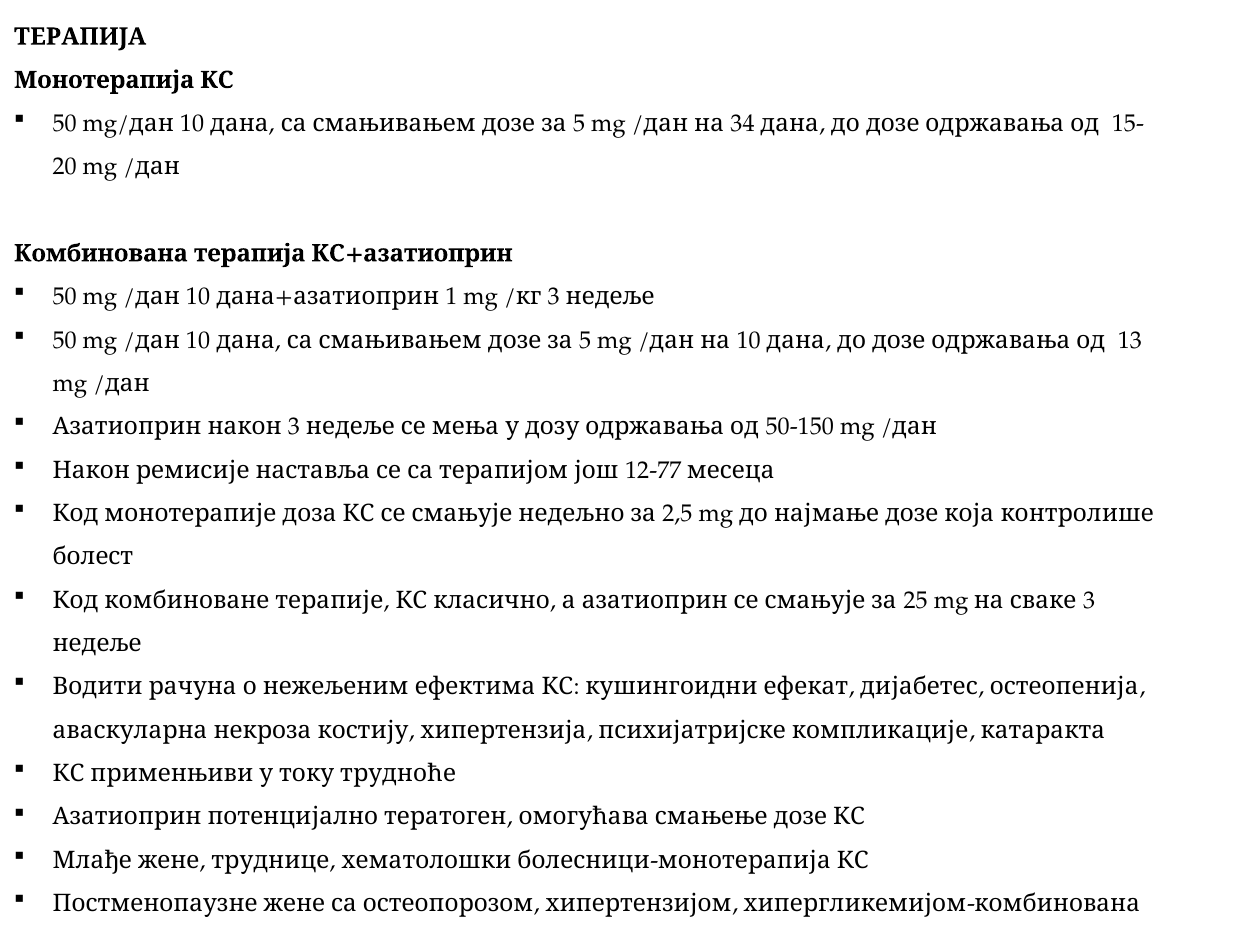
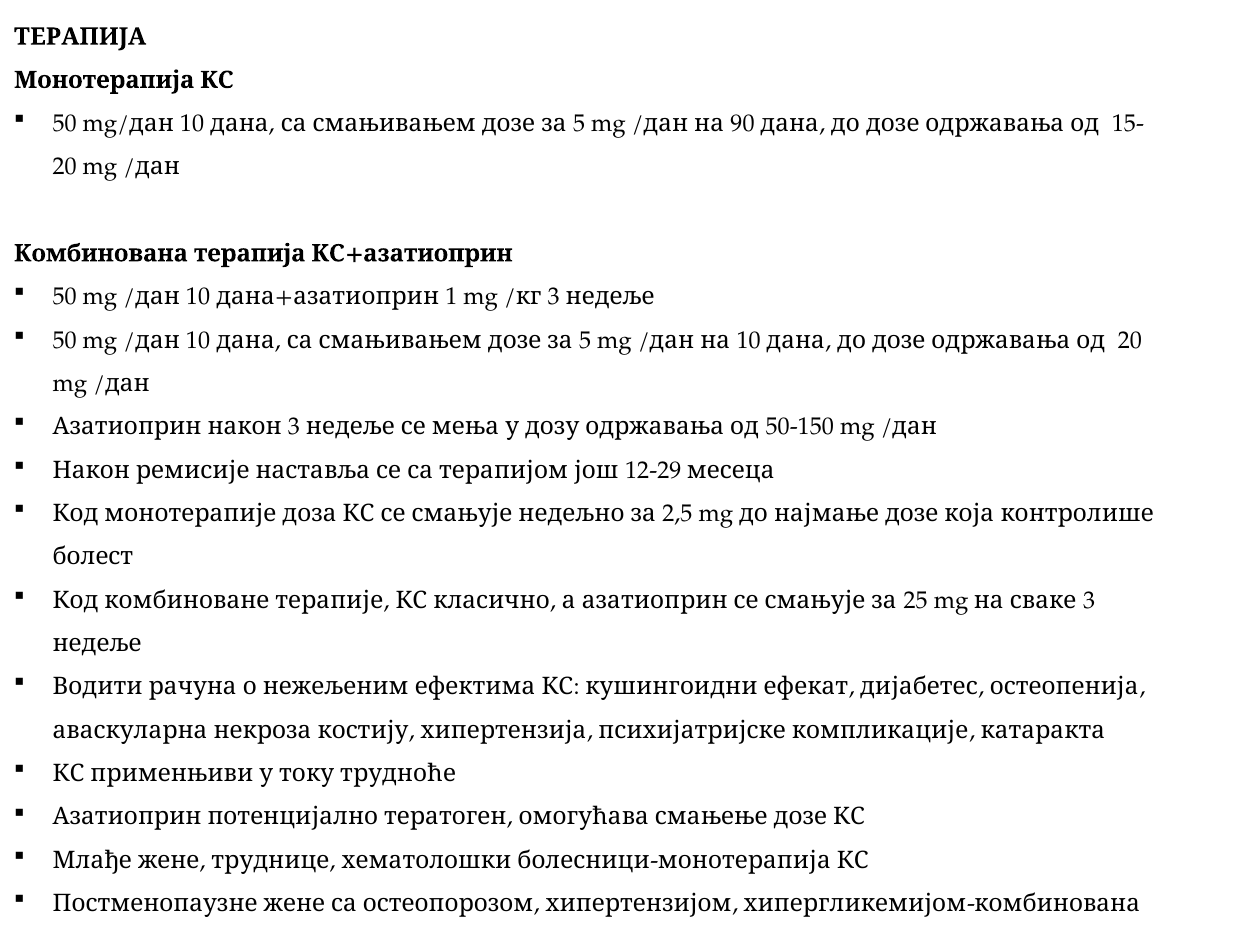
34: 34 -> 90 (743, 123)
13: 13 -> 20 (1130, 340)
12-77: 12-77 -> 12-29 (653, 470)
